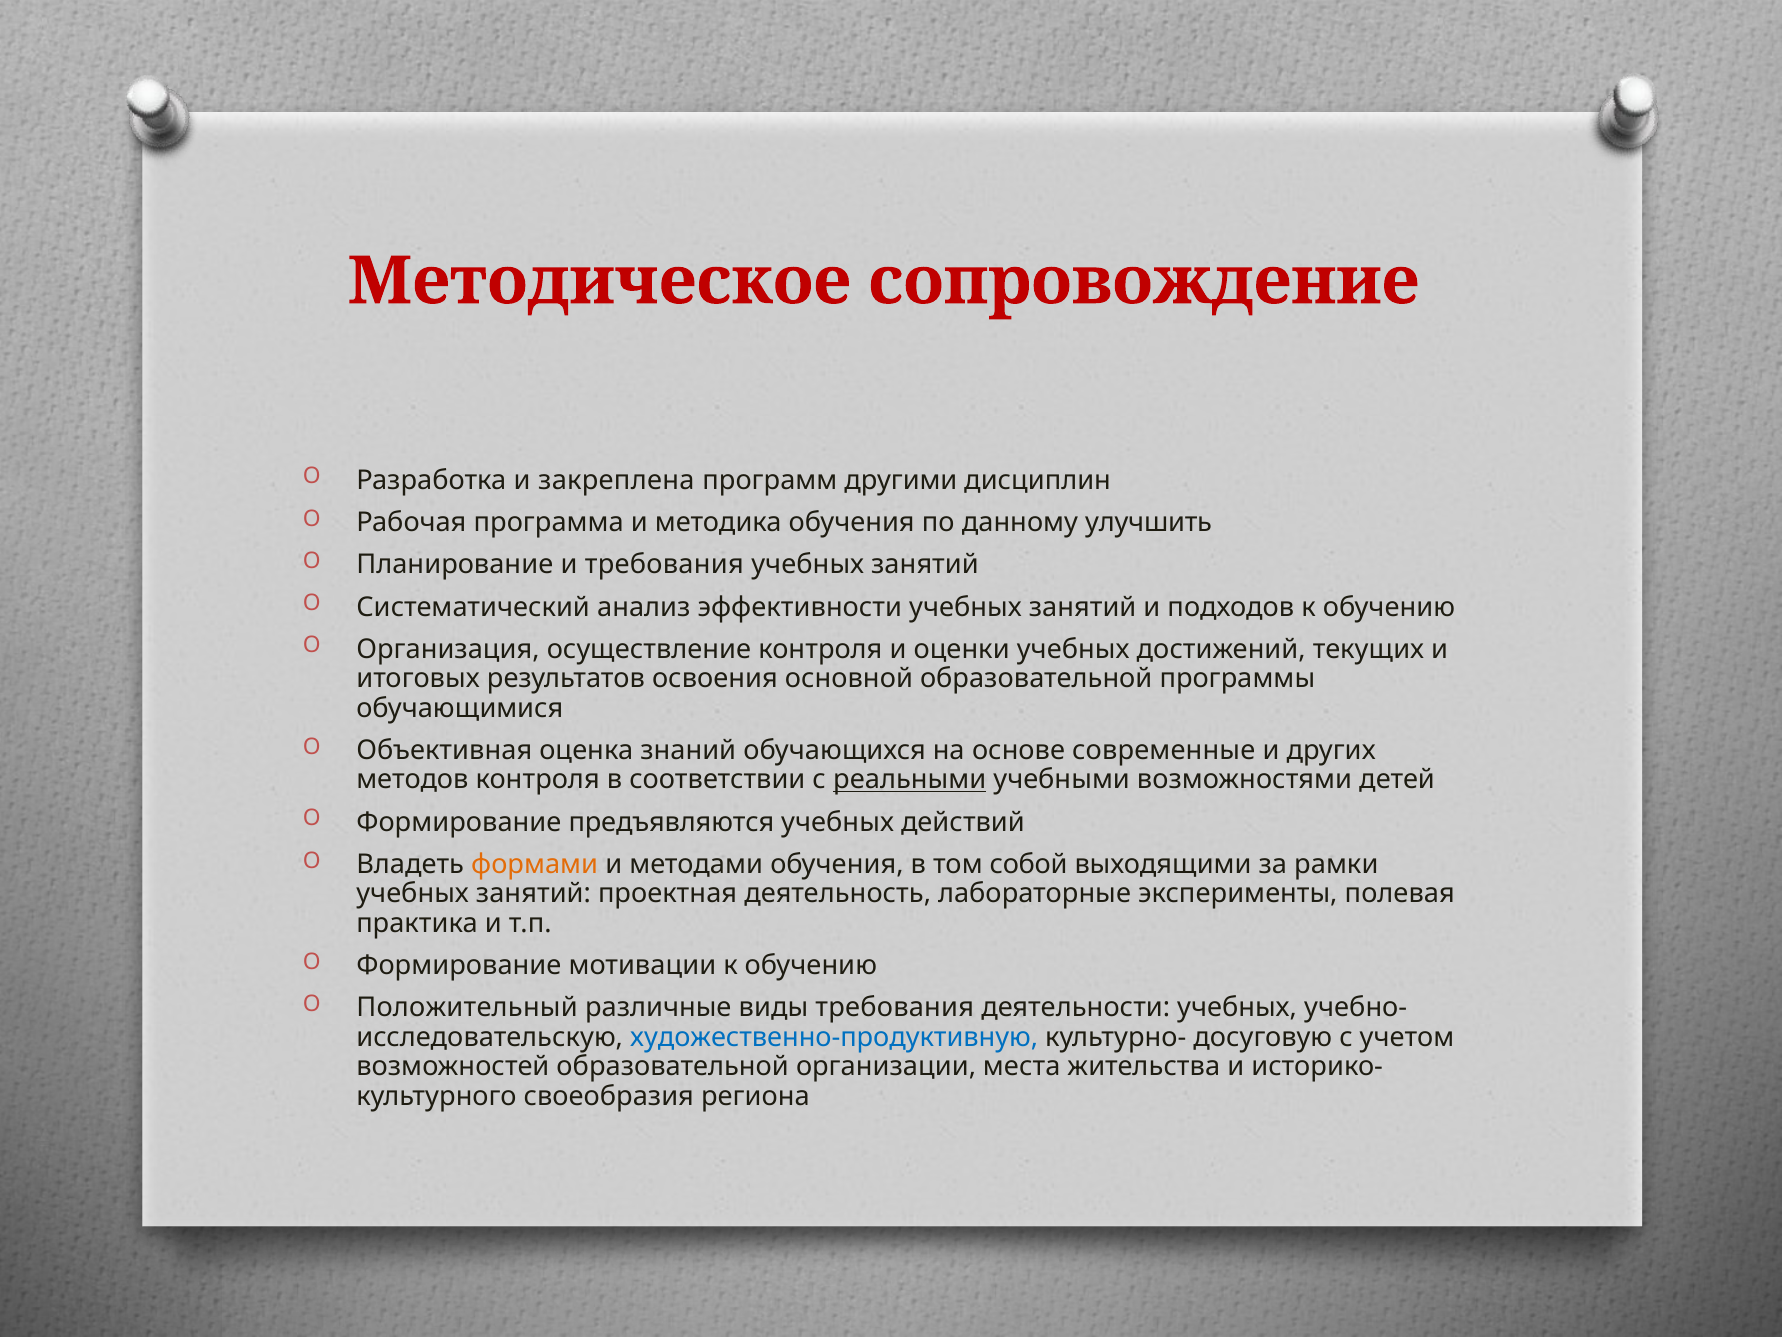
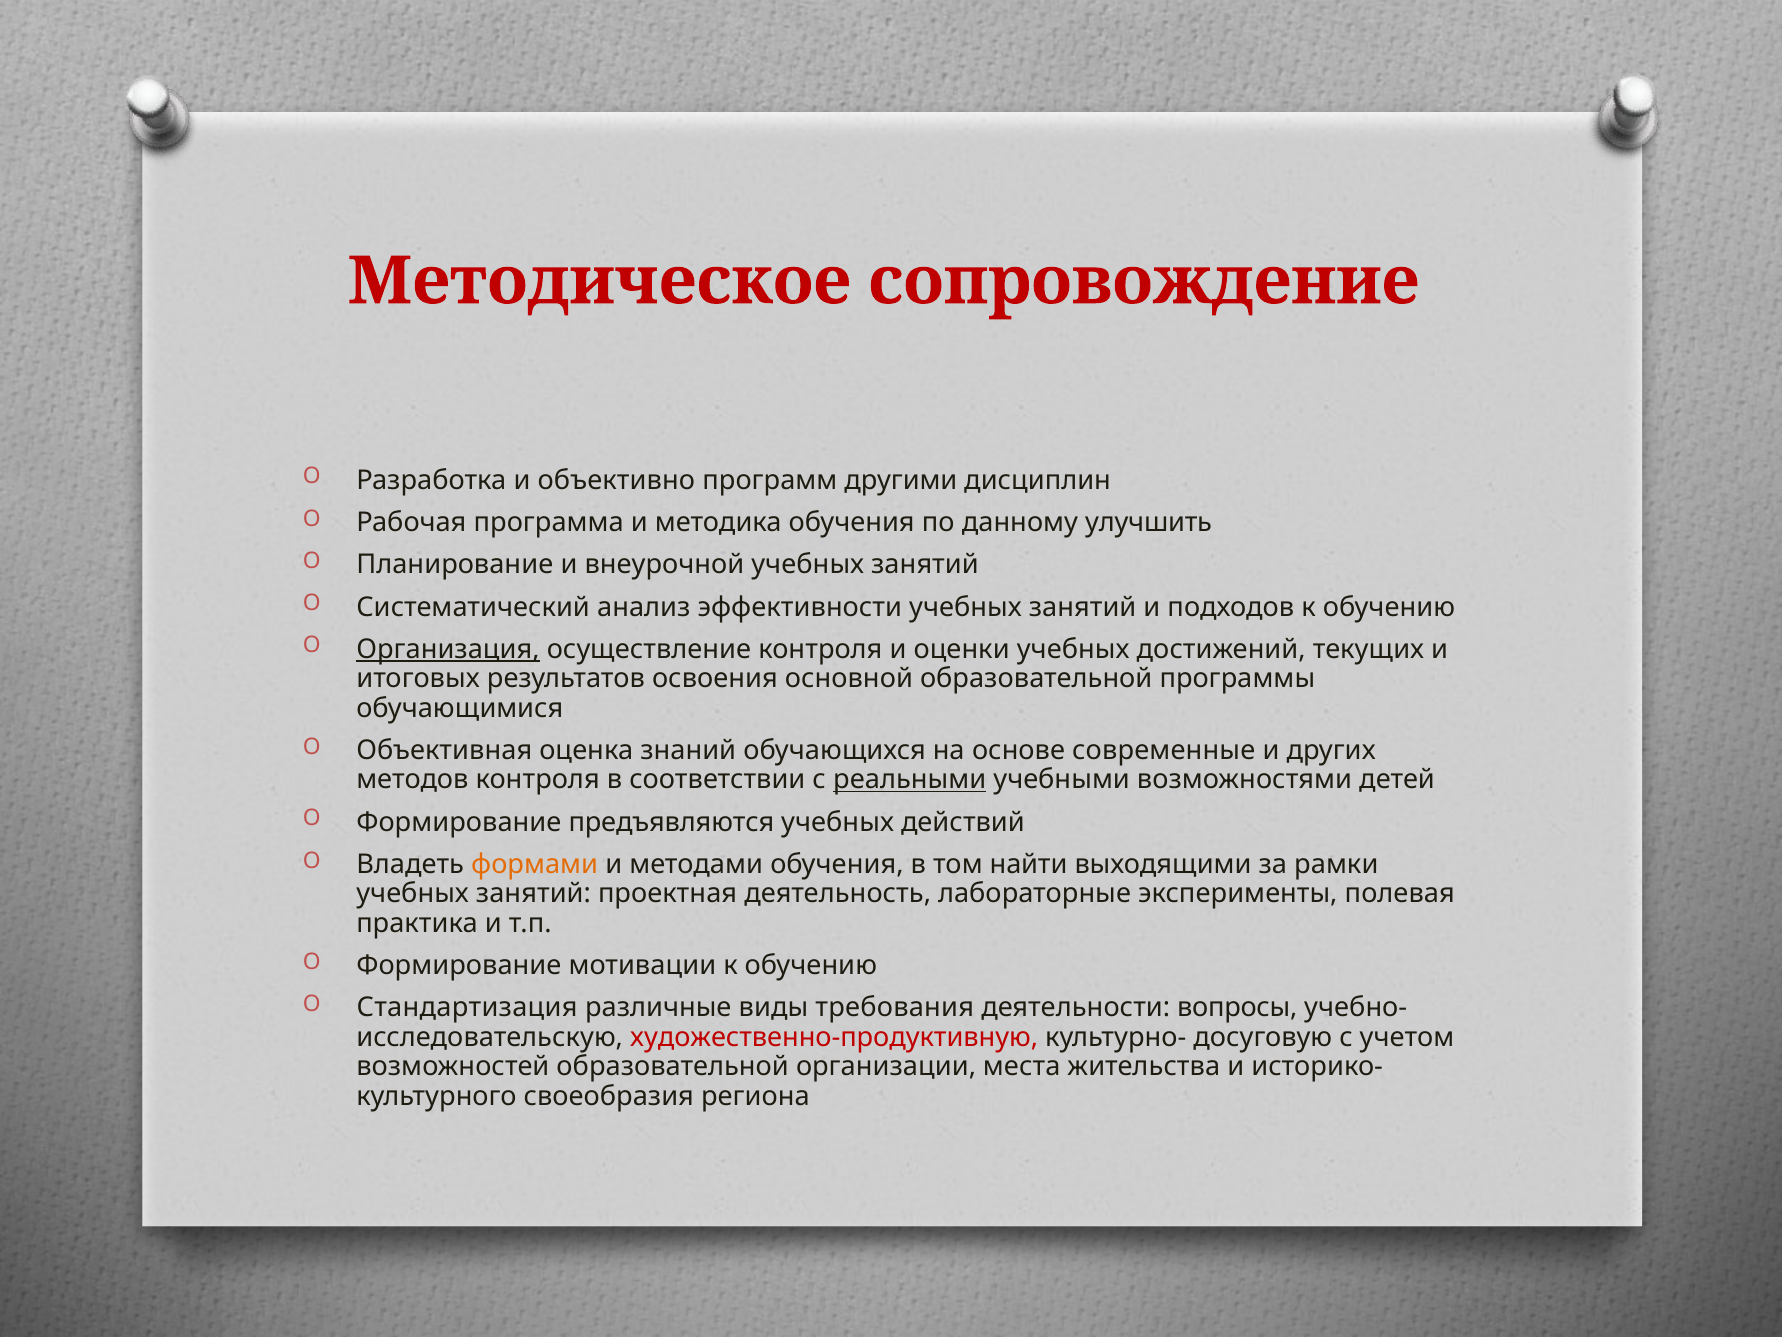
закреплена: закреплена -> объективно (616, 480)
и требования: требования -> внеурочной (664, 564)
Организация underline: none -> present (448, 649)
собой: собой -> найти (1029, 864)
Положительный: Положительный -> Стандартизация (467, 1008)
деятельности учебных: учебных -> вопросы (1237, 1008)
художественно-продуктивную colour: blue -> red (834, 1037)
